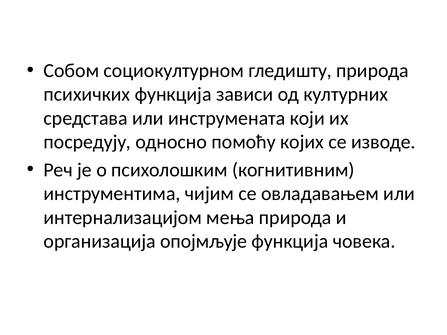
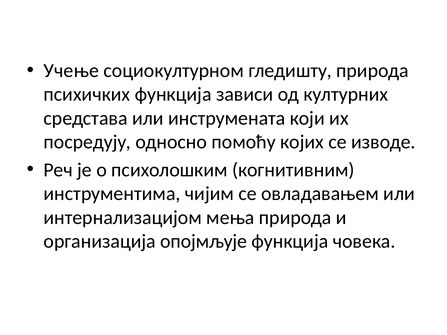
Собом: Собом -> Учење (71, 71)
